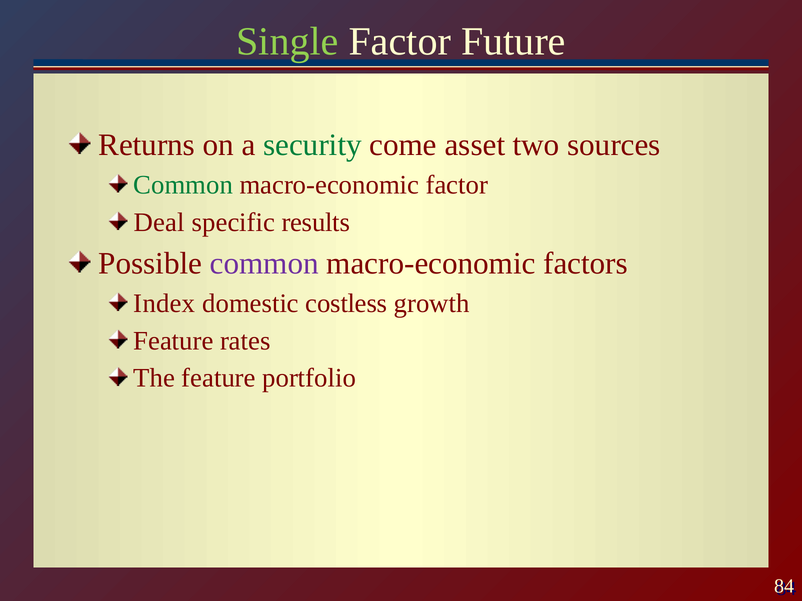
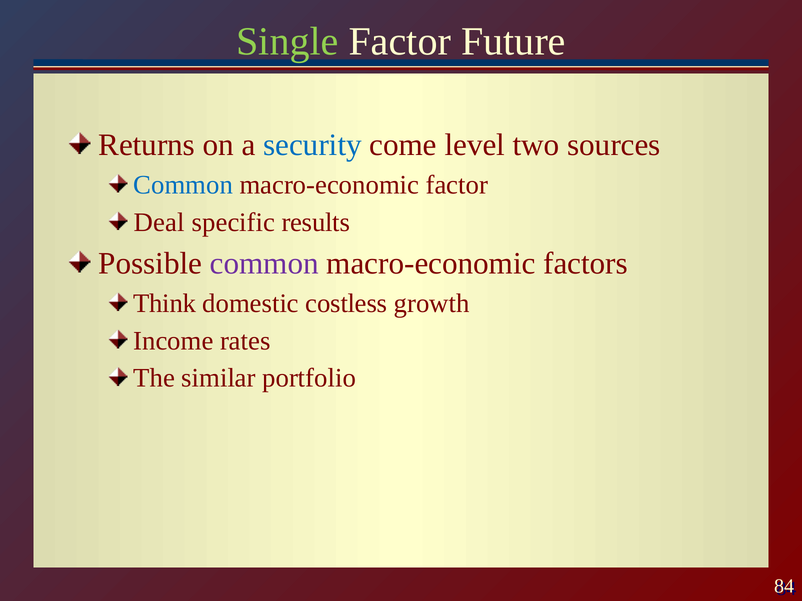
security colour: green -> blue (313, 145)
asset: asset -> level (475, 145)
Common colour: green -> blue (183, 185)
Index: Index -> Think (165, 304)
Feature: Feature -> Income (173, 341)
The feature: feature -> similar (219, 378)
